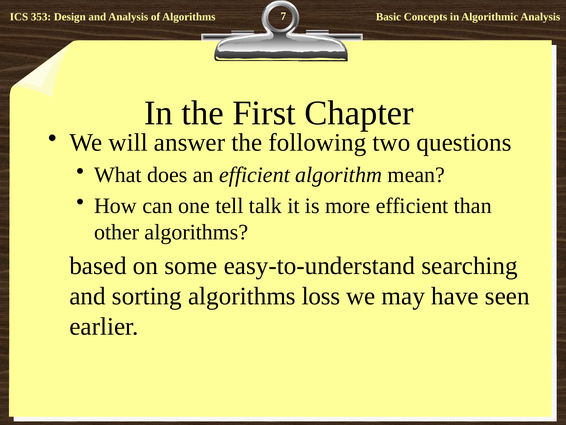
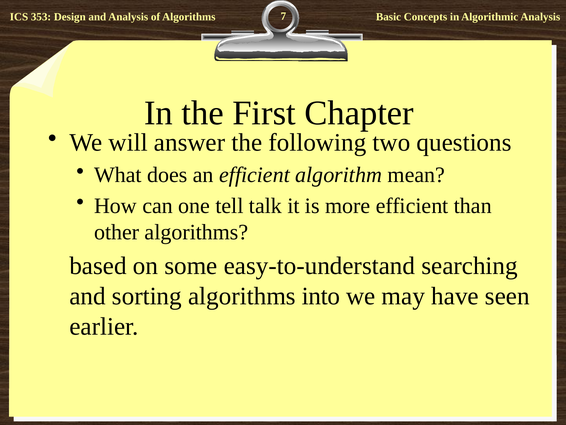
loss: loss -> into (321, 296)
